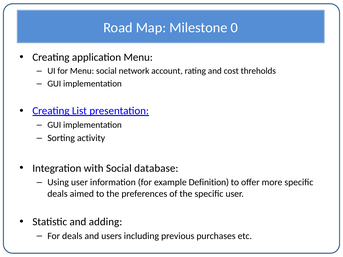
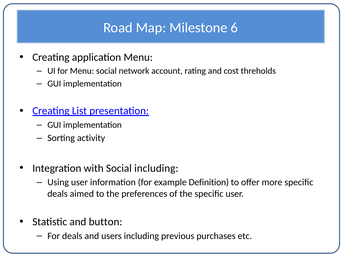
0: 0 -> 6 (234, 28)
Social database: database -> including (156, 168)
adding: adding -> button (106, 222)
